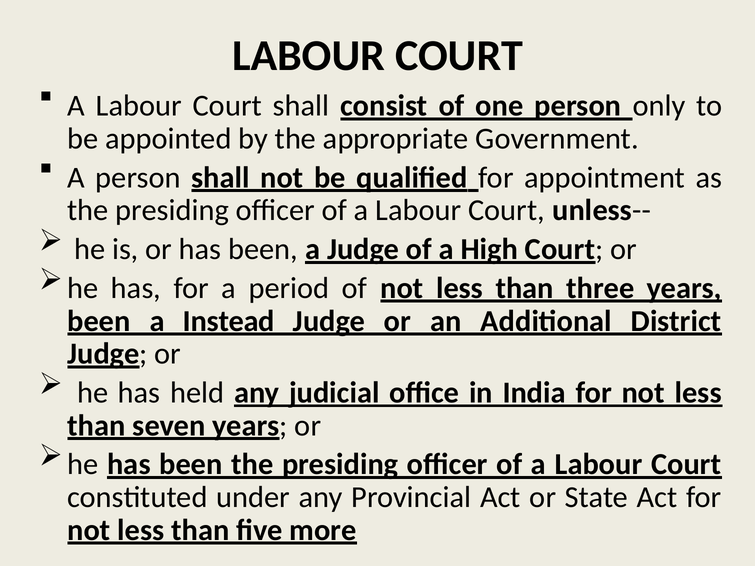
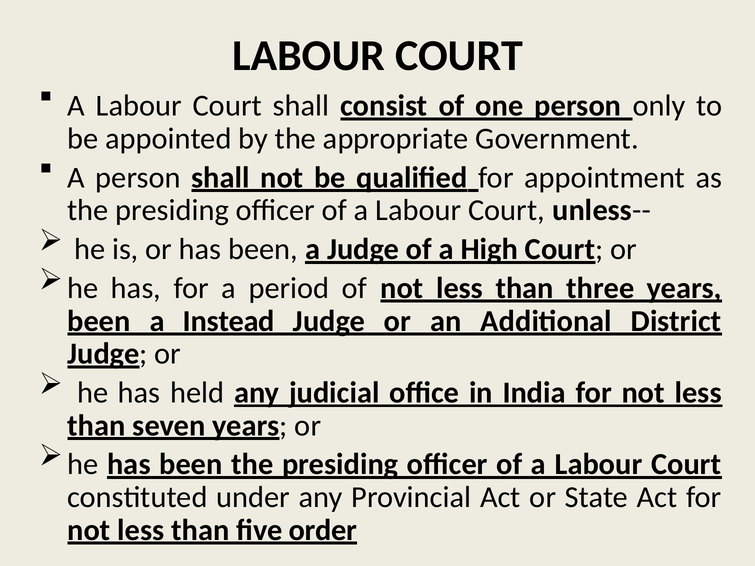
more: more -> order (323, 530)
